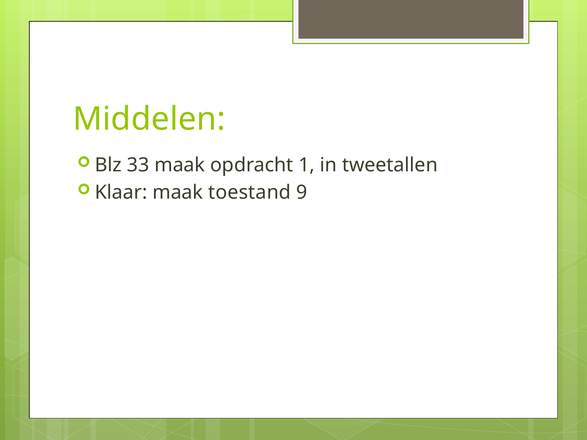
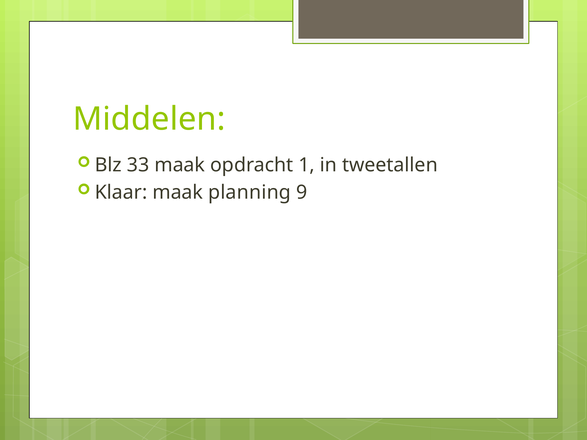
toestand: toestand -> planning (250, 193)
